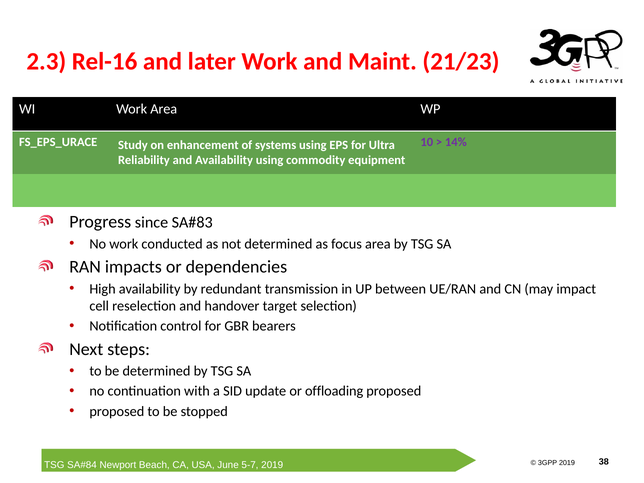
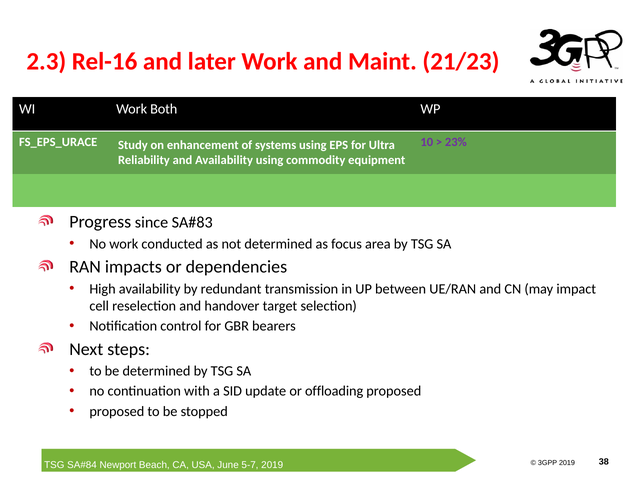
Work Area: Area -> Both (164, 109)
14%: 14% -> 23% (456, 142)
